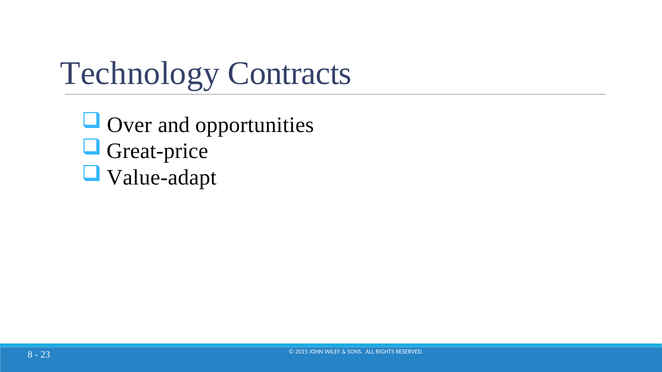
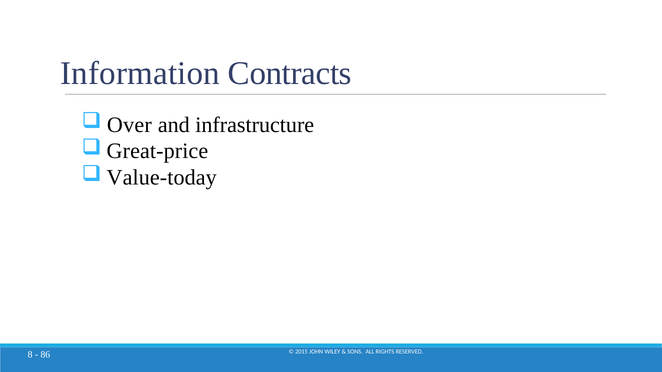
Technology: Technology -> Information (140, 73)
opportunities: opportunities -> infrastructure (255, 125)
Value-adapt: Value-adapt -> Value-today (162, 178)
23: 23 -> 86 (45, 355)
